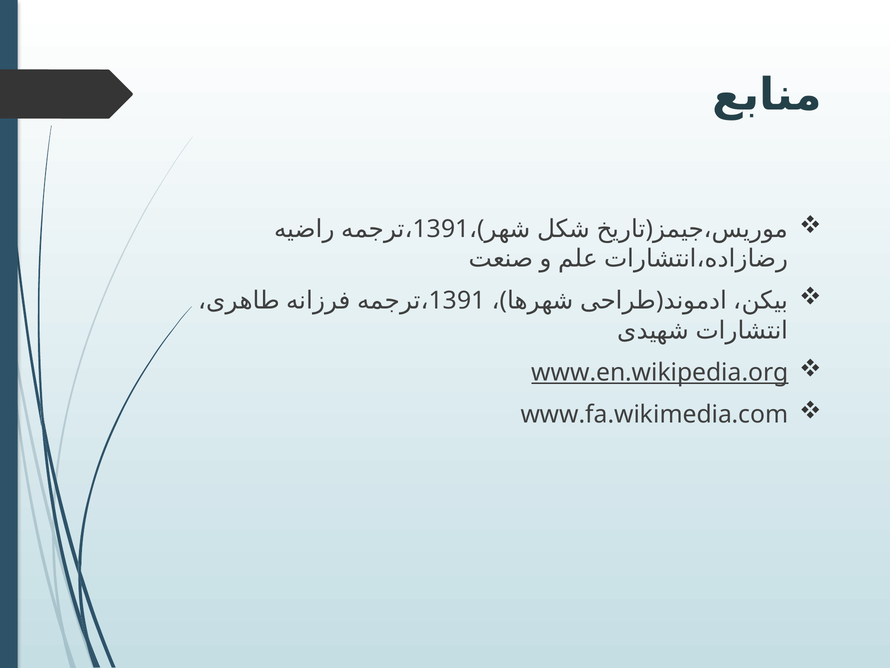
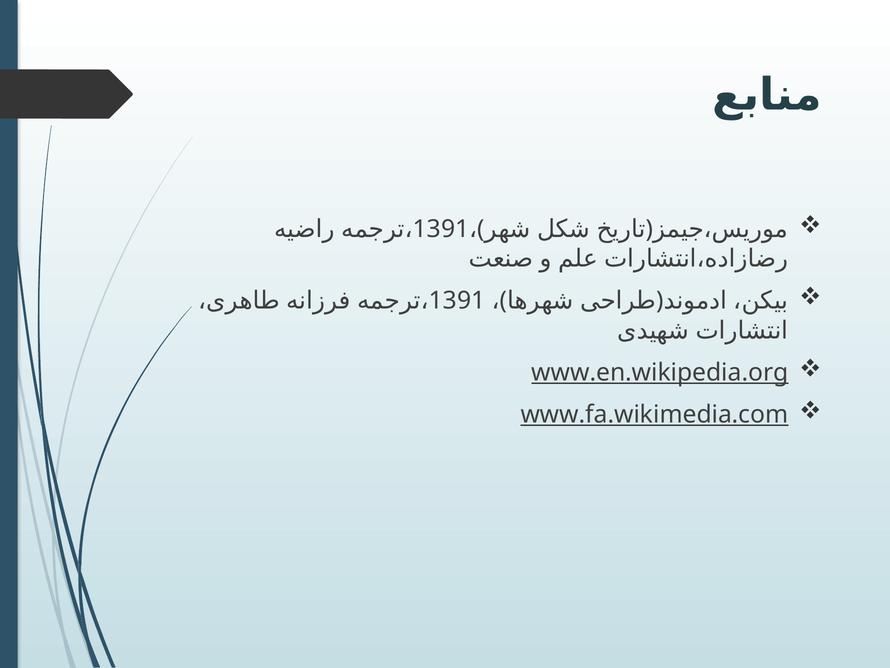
www.fa.wikimedia.com underline: none -> present (654, 414)
